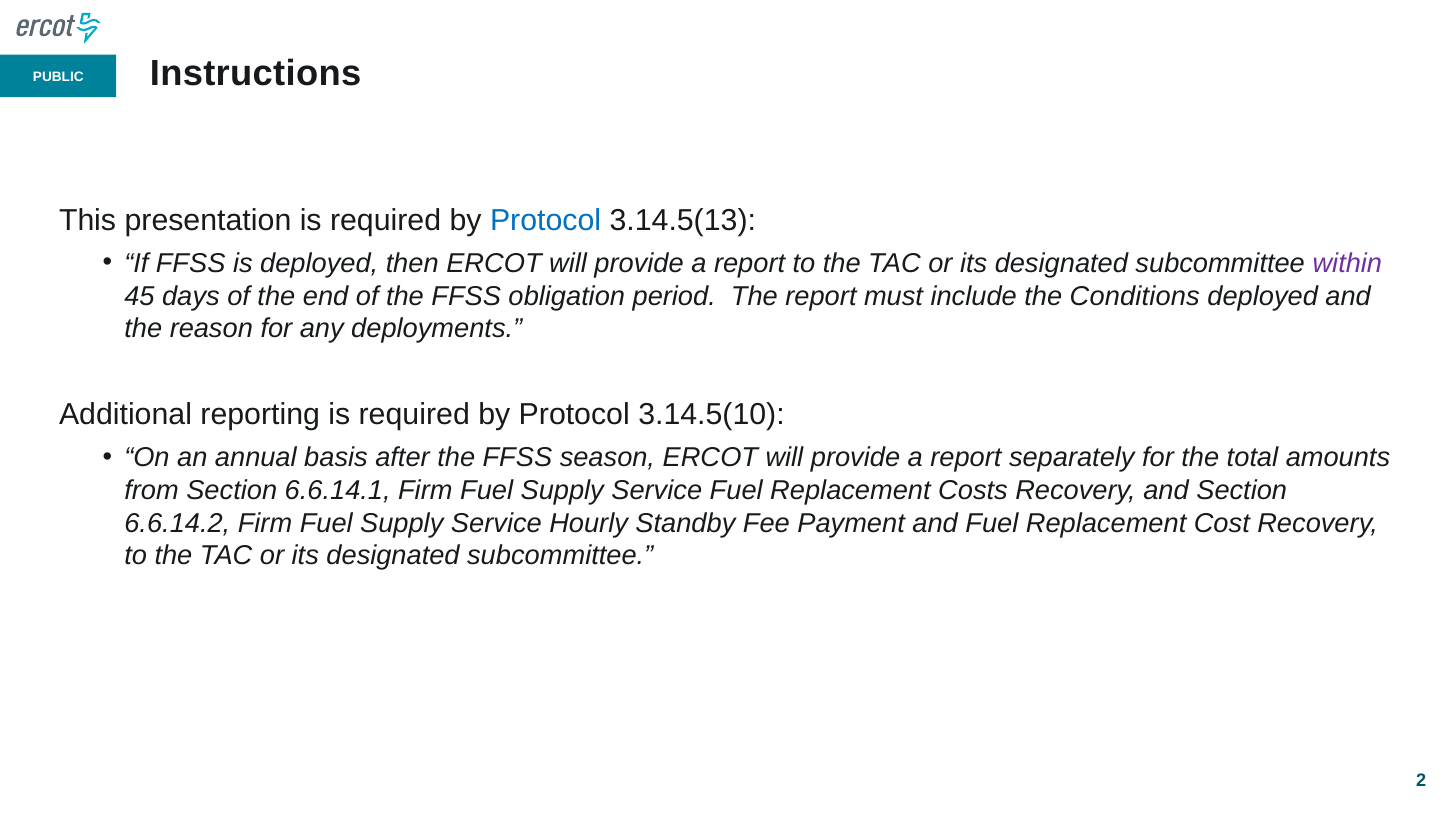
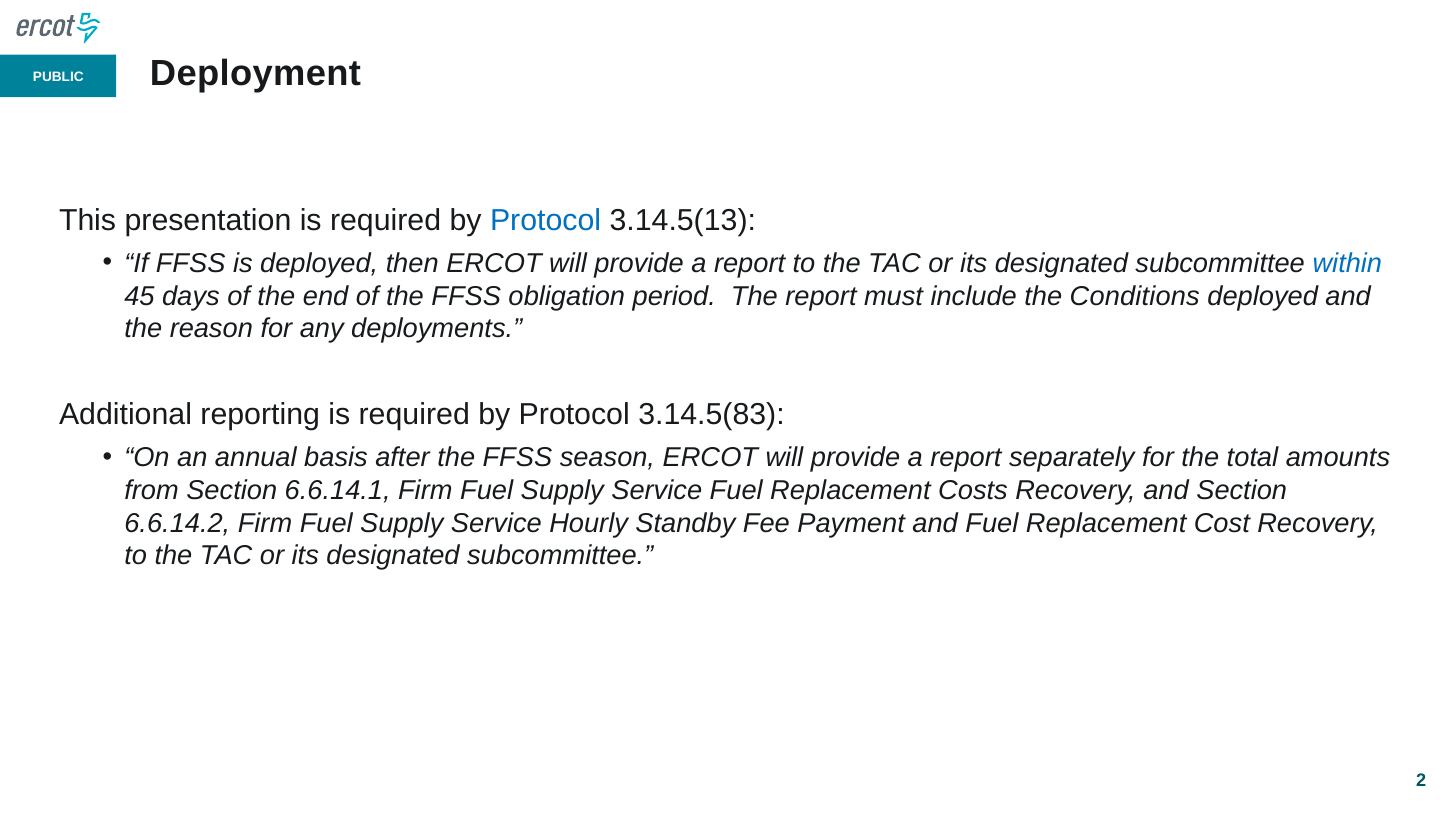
Instructions: Instructions -> Deployment (256, 74)
within colour: purple -> blue (1347, 263)
3.14.5(10: 3.14.5(10 -> 3.14.5(83 (711, 414)
